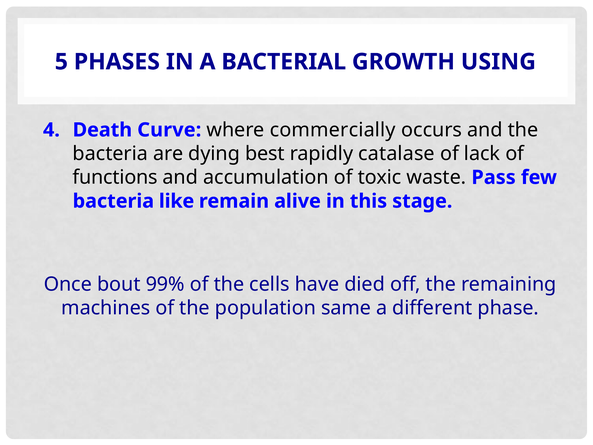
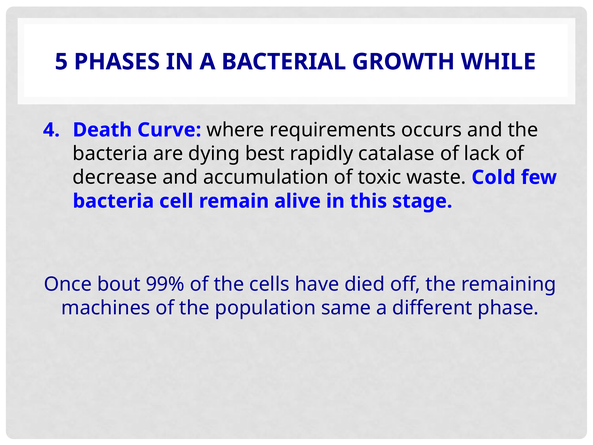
USING: USING -> WHILE (498, 62)
commercially: commercially -> requirements (333, 130)
functions: functions -> decrease (115, 177)
Pass: Pass -> Cold (494, 177)
like: like -> cell (176, 201)
